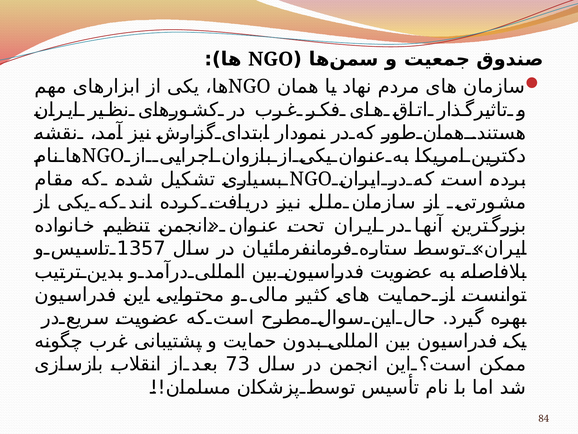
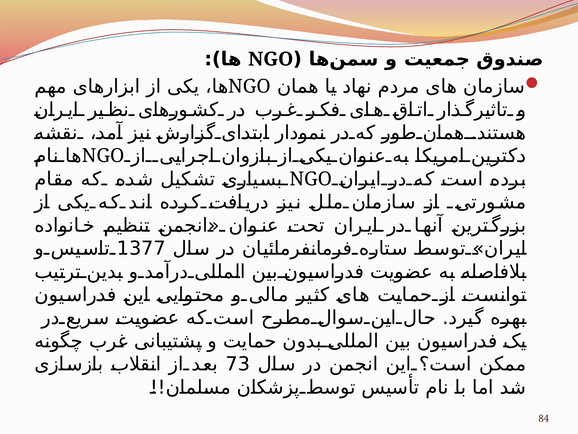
1357: 1357 -> 1377 (141, 248)
